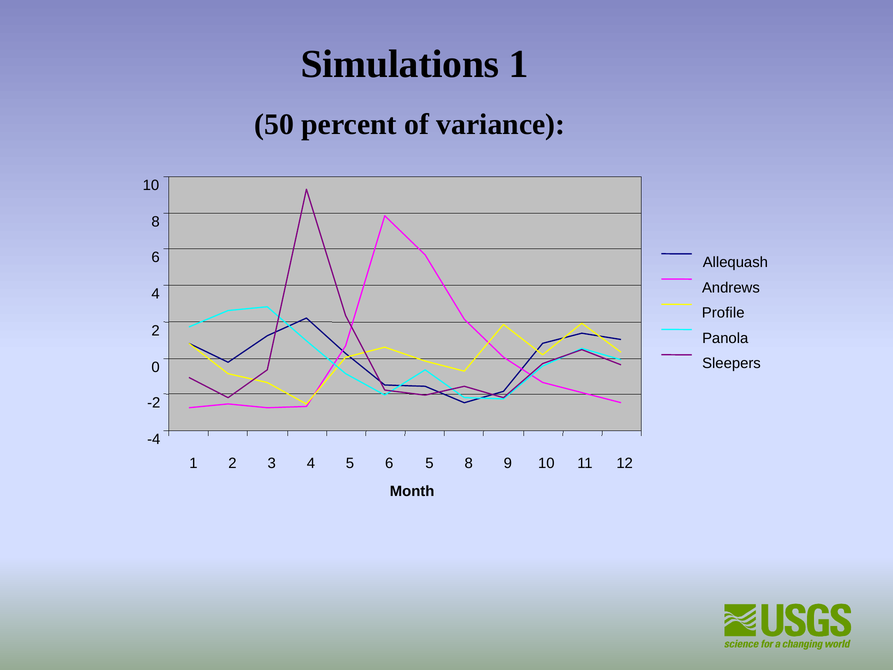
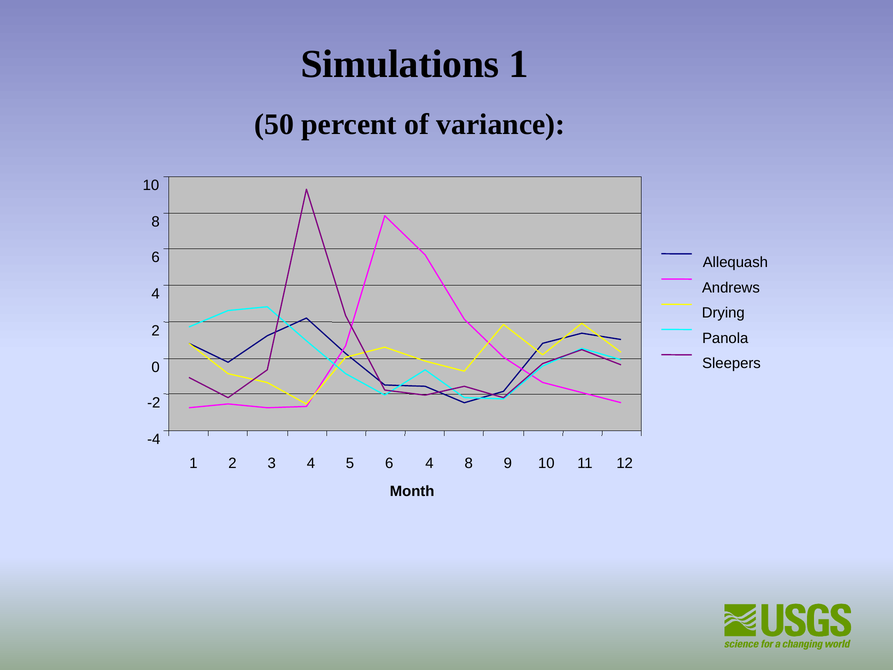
Profile: Profile -> Drying (723, 313)
6 5: 5 -> 4 (430, 463)
